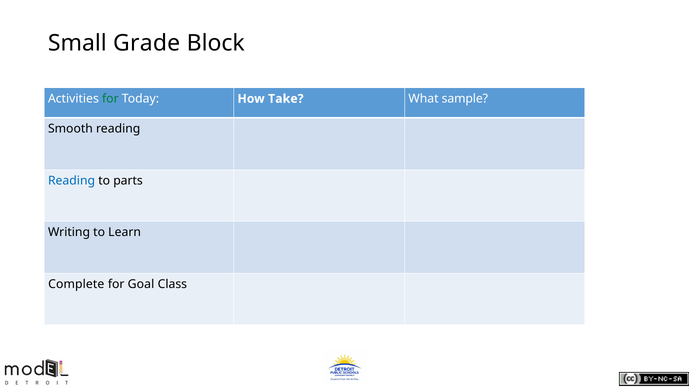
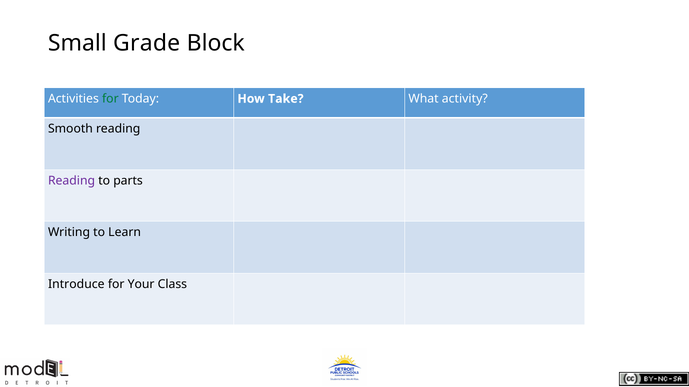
sample: sample -> activity (465, 99)
Reading colour: blue -> purple (72, 181)
Complete: Complete -> Introduce (76, 285)
Goal: Goal -> Your (141, 285)
